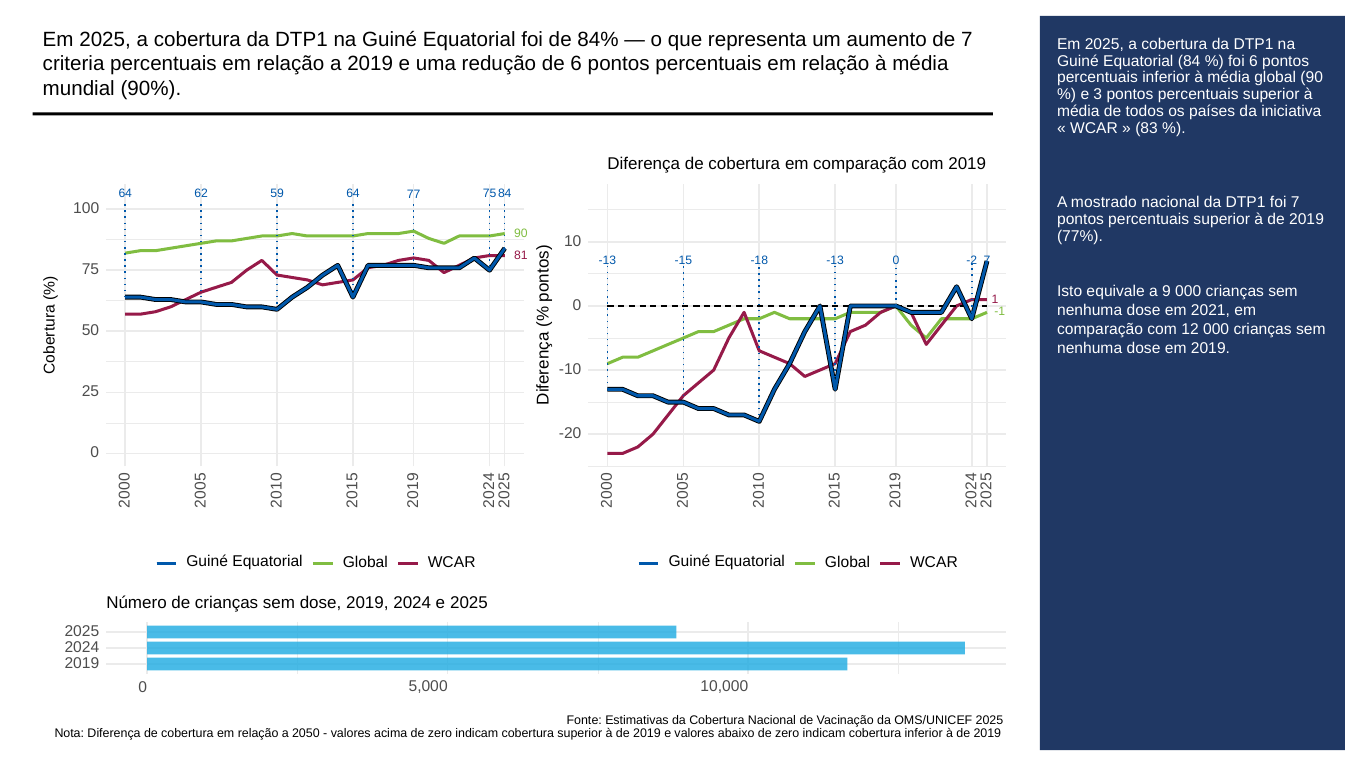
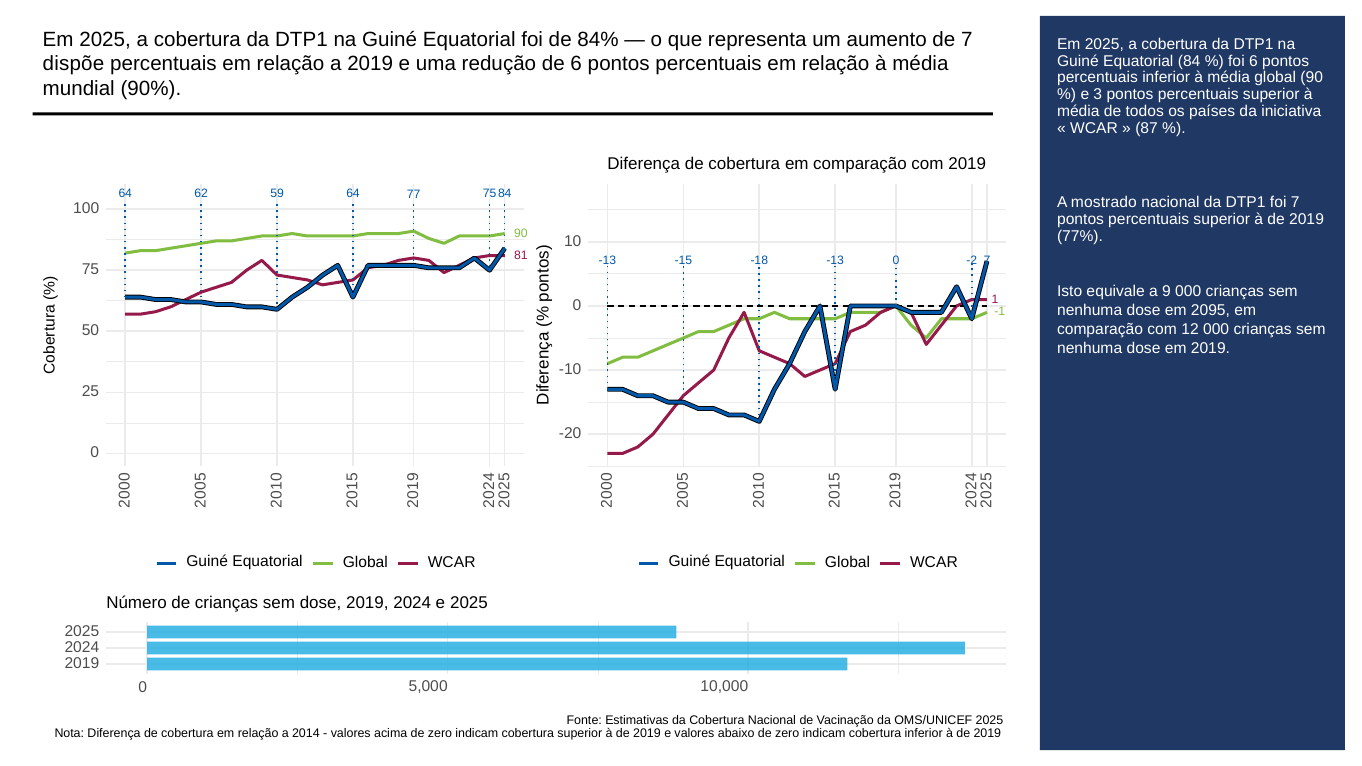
criteria: criteria -> dispõe (74, 64)
83: 83 -> 87 (1147, 128)
2021: 2021 -> 2095 (1210, 311)
2050: 2050 -> 2014 (306, 734)
